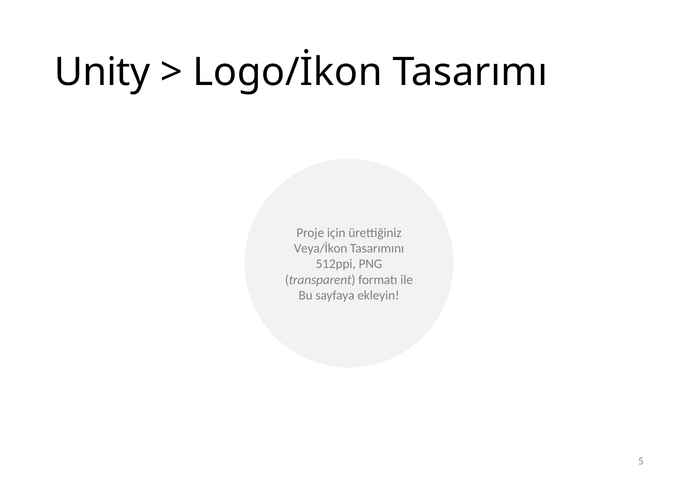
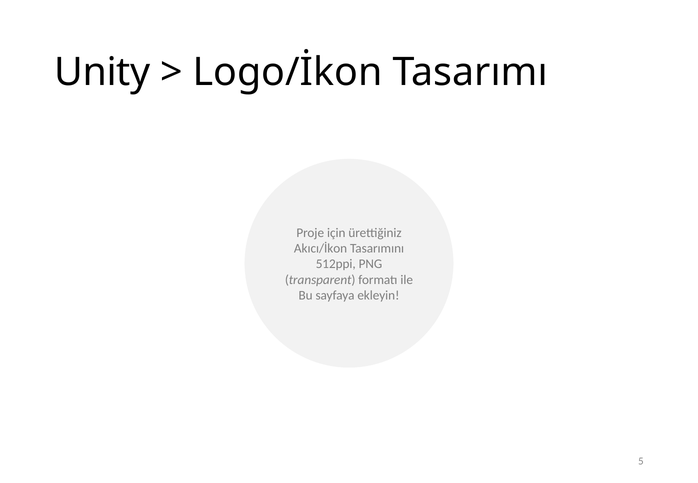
Veya/İkon: Veya/İkon -> Akıcı/İkon (321, 249)
